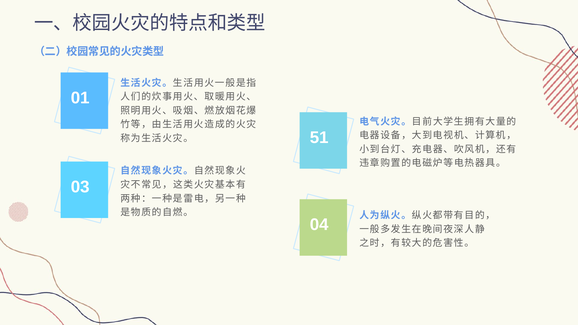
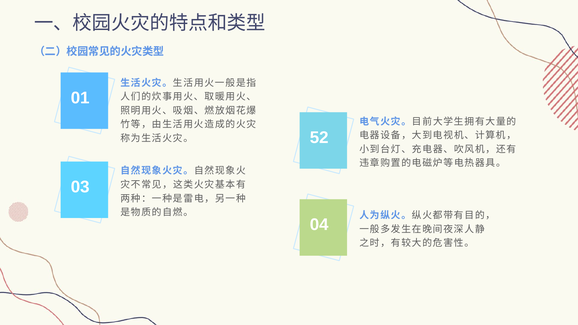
51: 51 -> 52 (319, 138)
